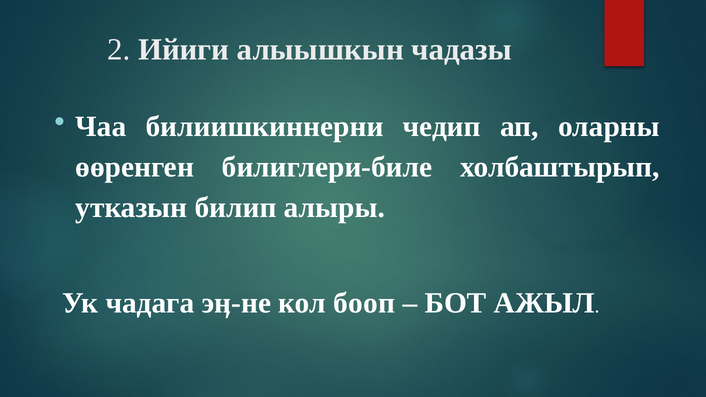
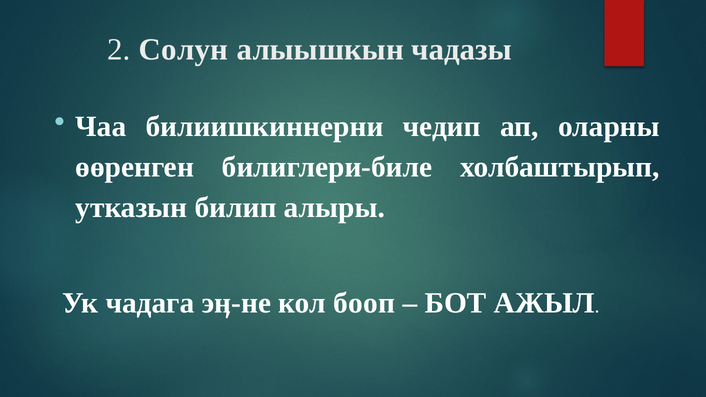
Ийиги: Ийиги -> Солун (183, 50)
